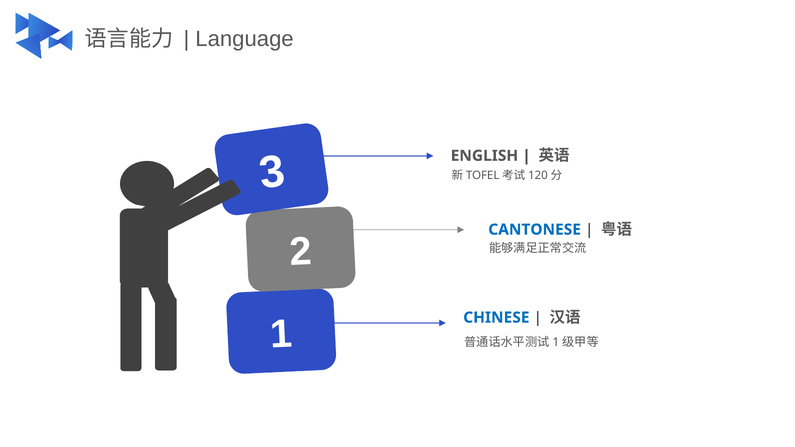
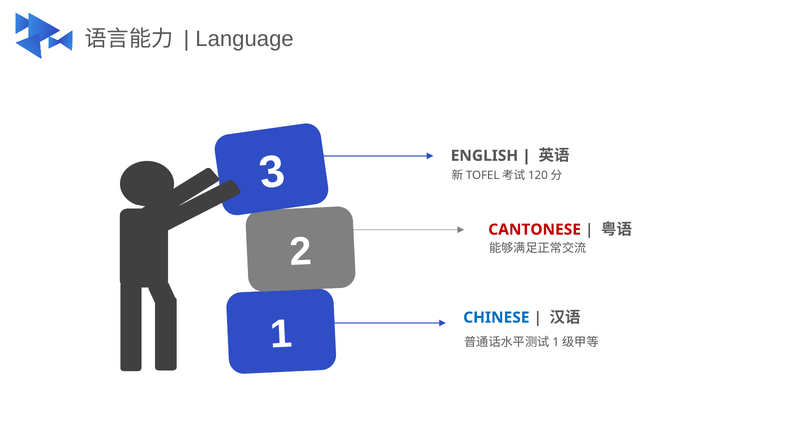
CANTONESE colour: blue -> red (535, 230)
